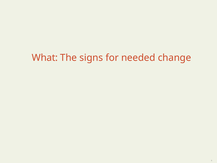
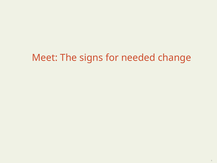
What: What -> Meet (45, 58)
